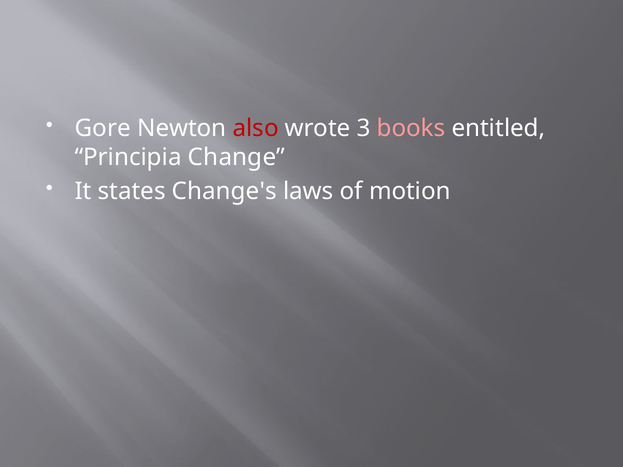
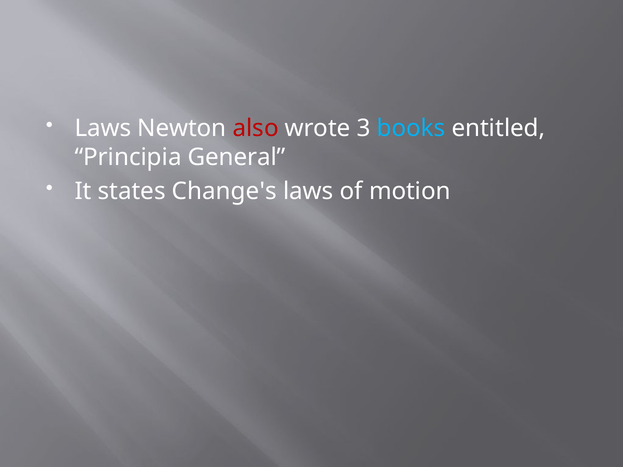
Gore: Gore -> Laws (103, 128)
books colour: pink -> light blue (411, 128)
Change: Change -> General (237, 157)
